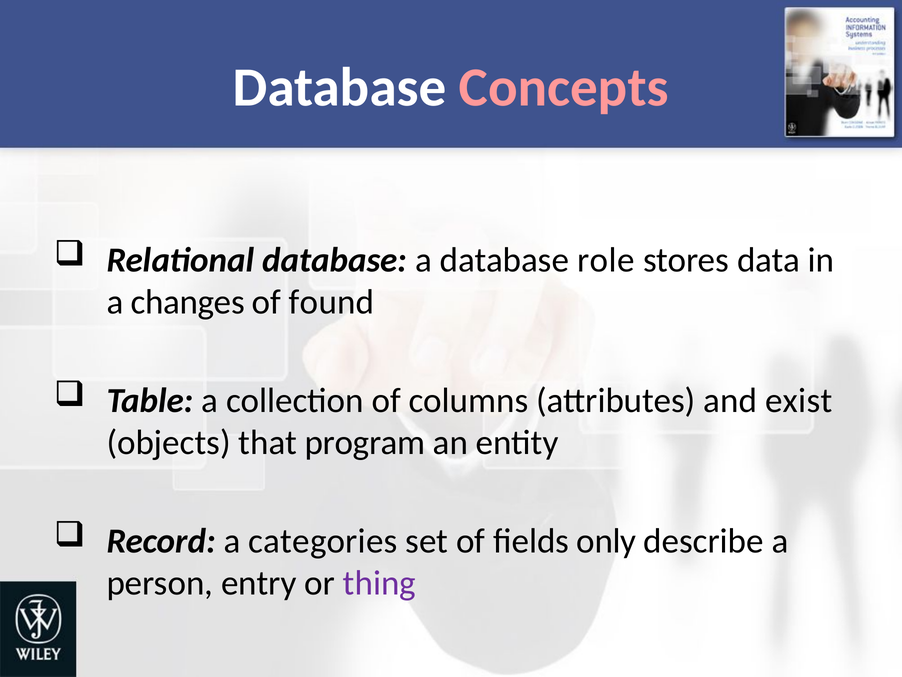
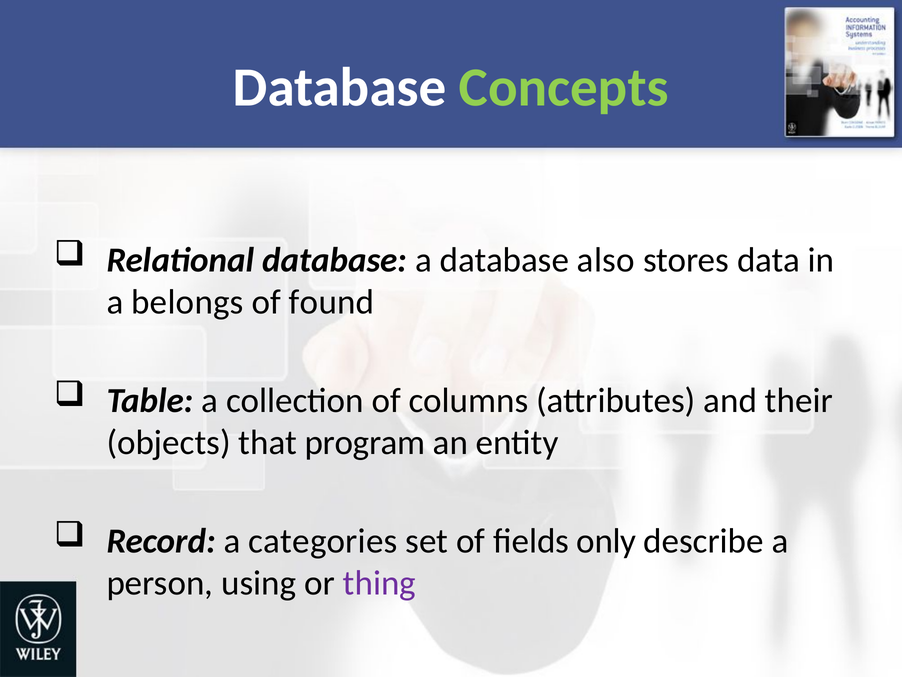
Concepts colour: pink -> light green (564, 87)
role: role -> also (606, 260)
changes: changes -> belongs (187, 302)
exist: exist -> their (799, 400)
entry: entry -> using (259, 583)
